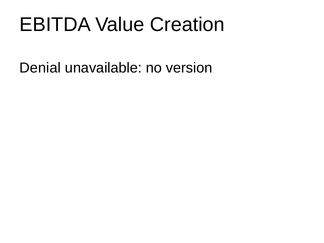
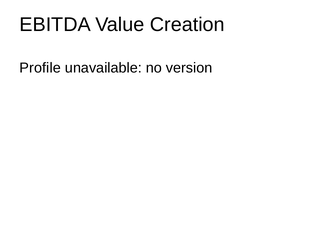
Denial: Denial -> Profile (40, 68)
